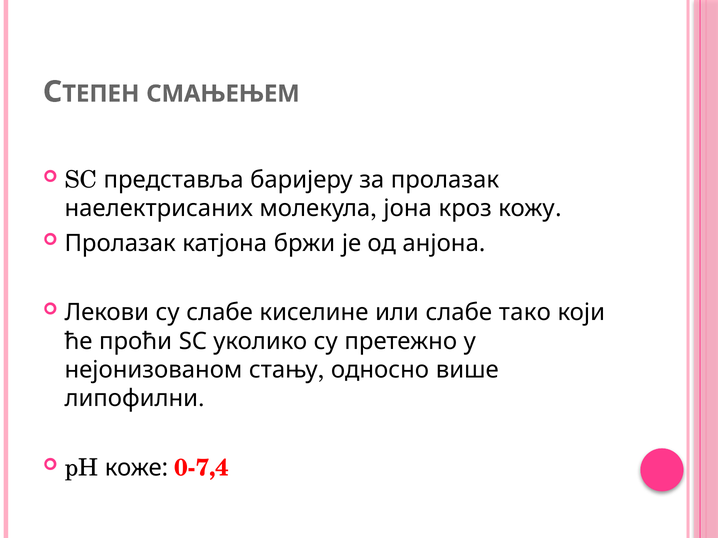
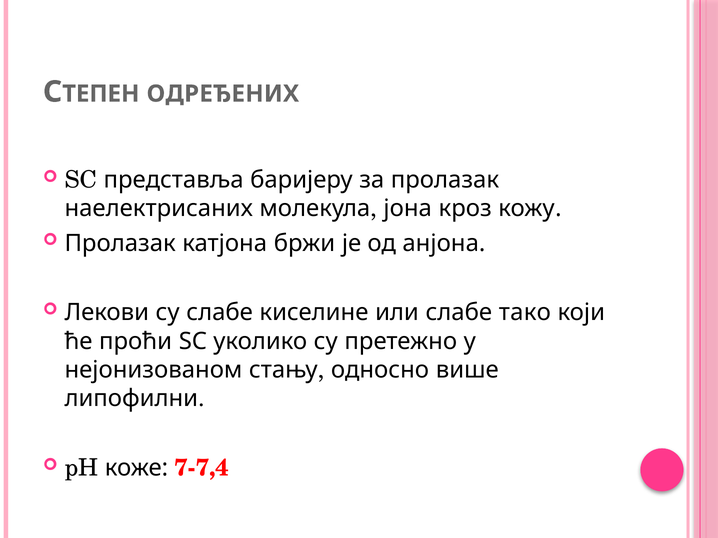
СМАЊЕЊЕМ: СМАЊЕЊЕМ -> ОДРЕЂЕНИХ (223, 94)
0-7,4: 0-7,4 -> 7-7,4 (202, 468)
